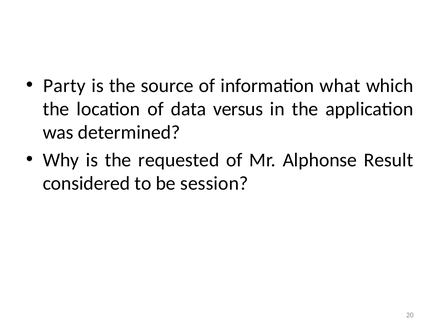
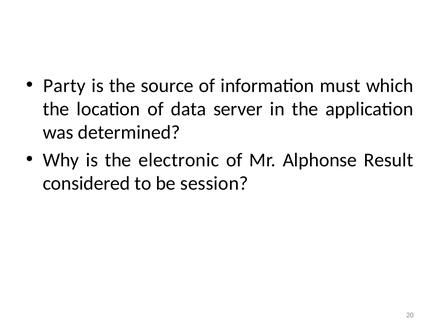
what: what -> must (340, 86)
versus: versus -> server (238, 109)
requested: requested -> electronic (179, 160)
